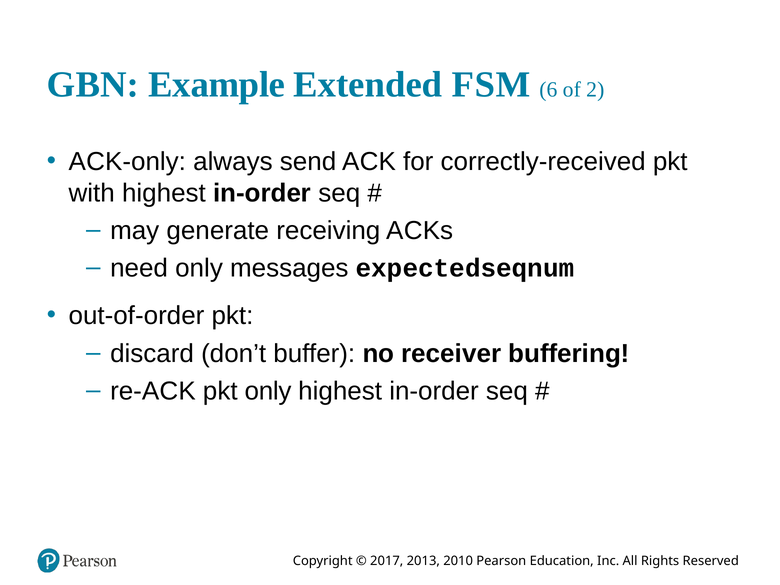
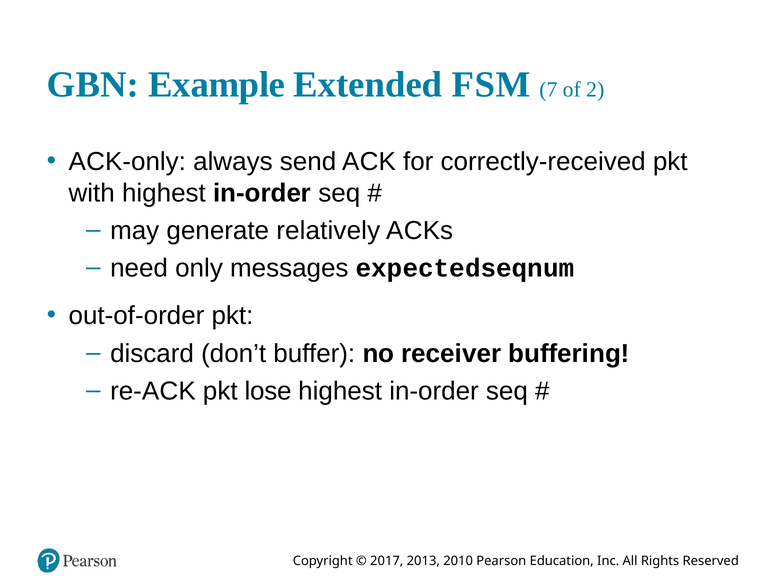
6: 6 -> 7 (548, 90)
receiving: receiving -> relatively (328, 231)
pkt only: only -> lose (268, 391)
